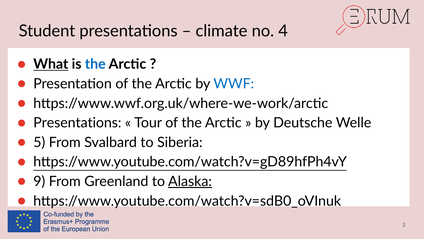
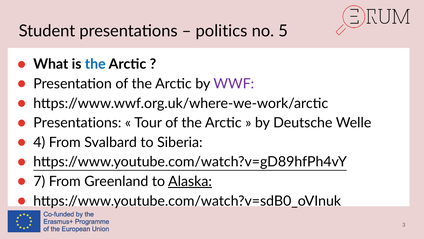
climate: climate -> politics (221, 31)
4: 4 -> 5 (283, 31)
What underline: present -> none (51, 64)
WWF colour: blue -> purple (234, 84)
5: 5 -> 4 (39, 142)
9: 9 -> 7 (39, 181)
